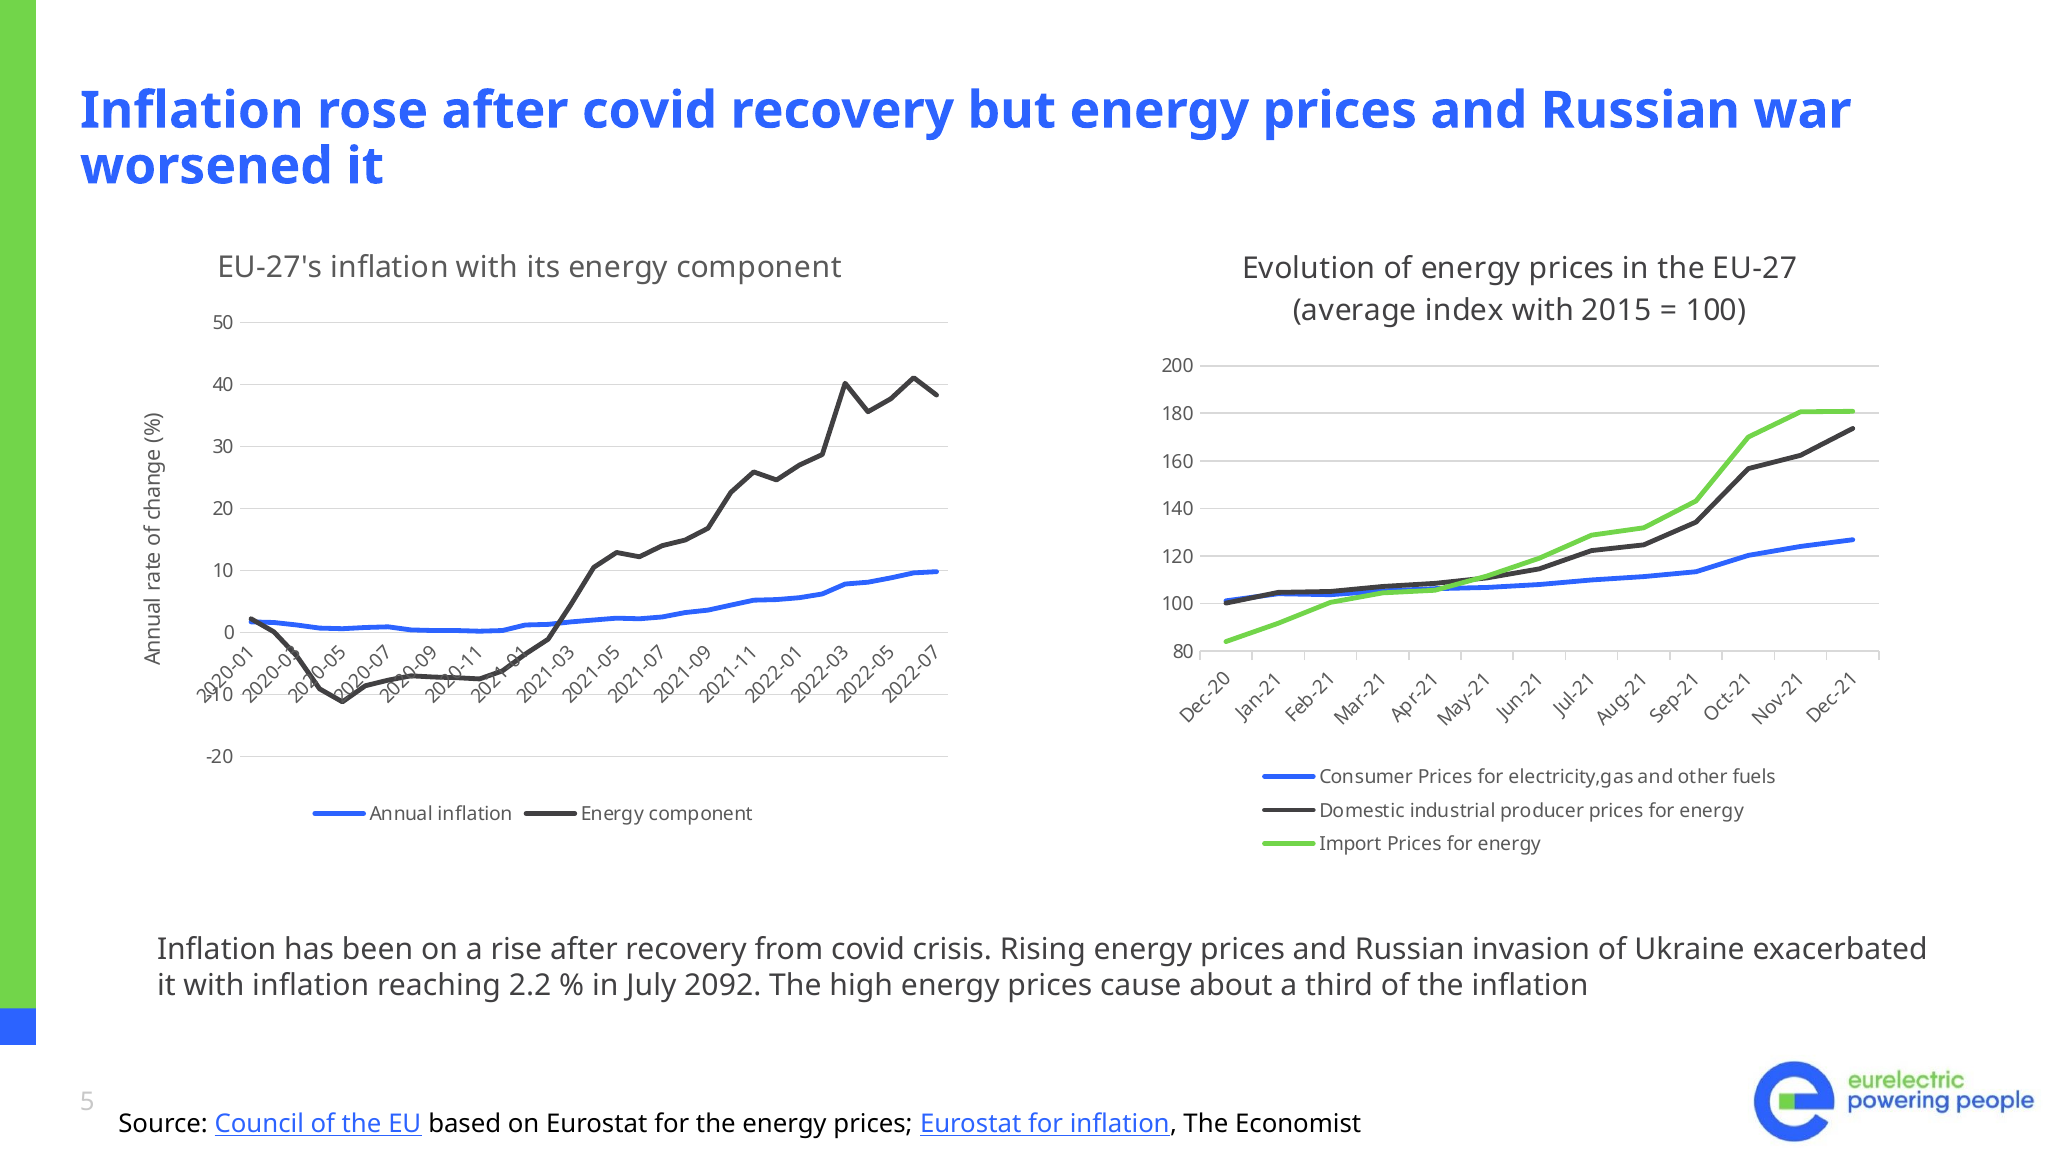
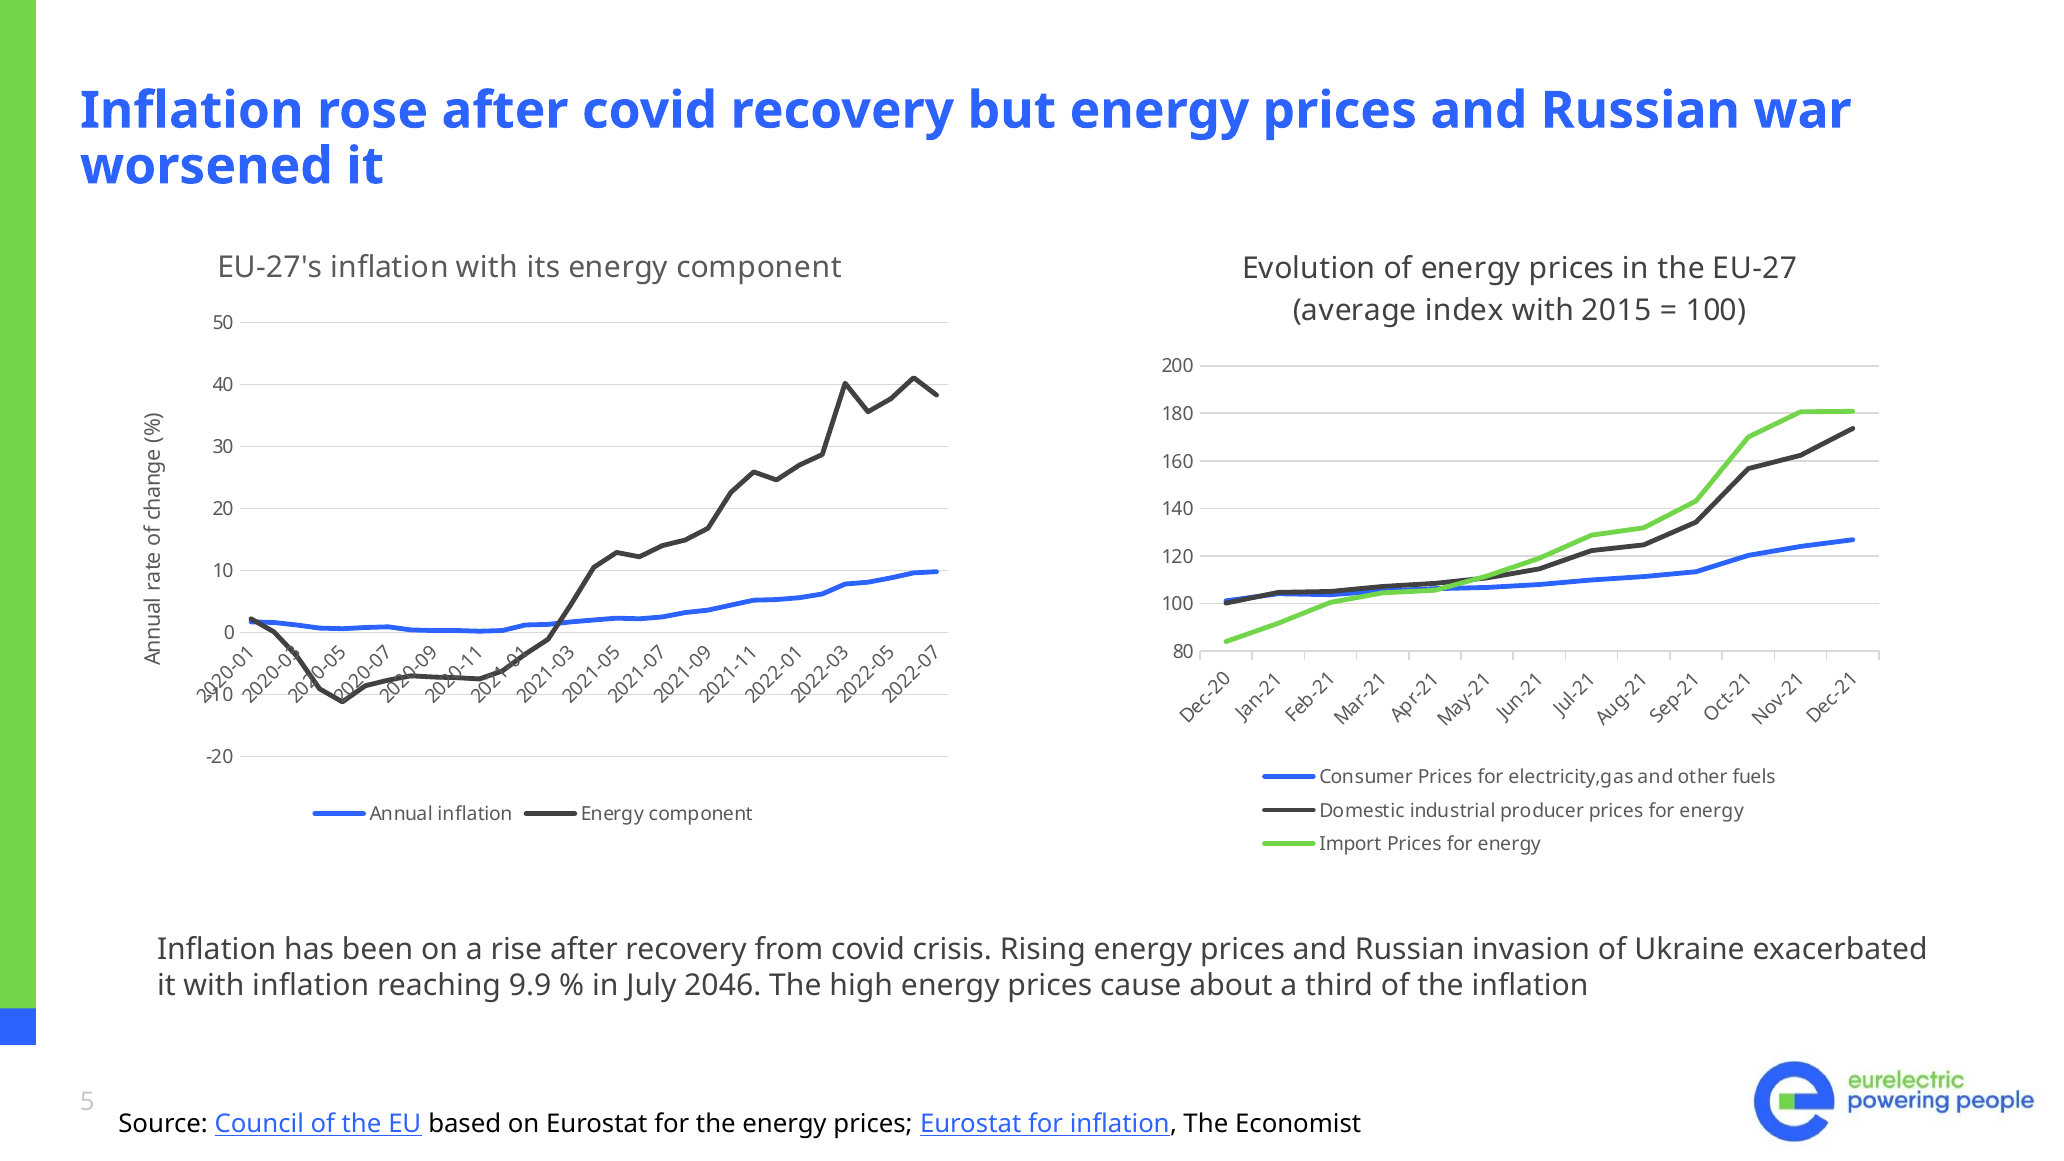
2.2: 2.2 -> 9.9 (530, 986)
2092: 2092 -> 2046 (723, 986)
